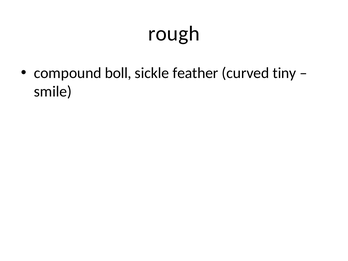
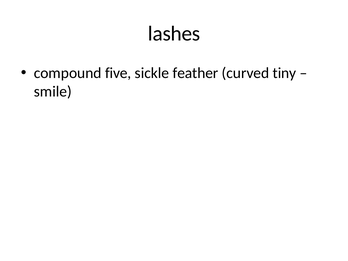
rough: rough -> lashes (174, 34)
boll: boll -> five (118, 73)
